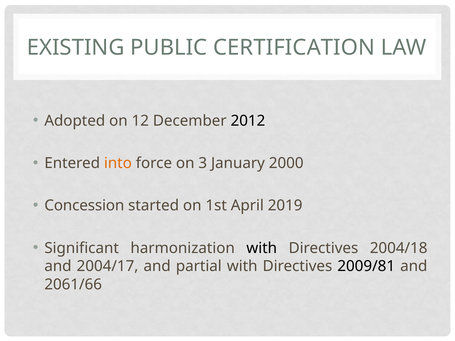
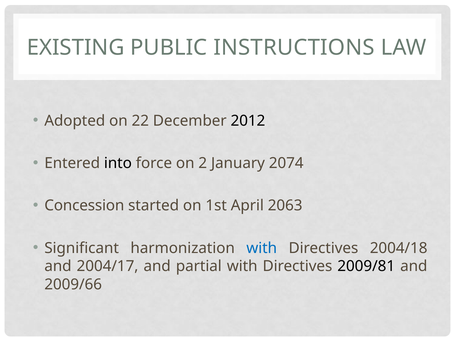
CERTIFICATION: CERTIFICATION -> INSTRUCTIONS (294, 48)
12: 12 -> 22 (140, 121)
into colour: orange -> black (118, 163)
3: 3 -> 2 (203, 163)
2000: 2000 -> 2074 (286, 163)
2019: 2019 -> 2063 (285, 206)
with colour: black -> blue (262, 248)
2061/66: 2061/66 -> 2009/66 (73, 285)
